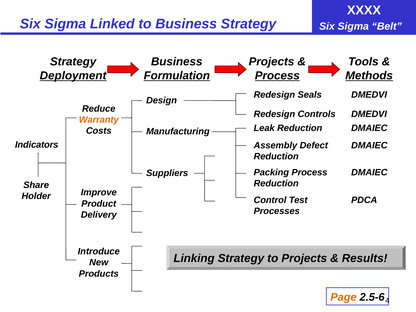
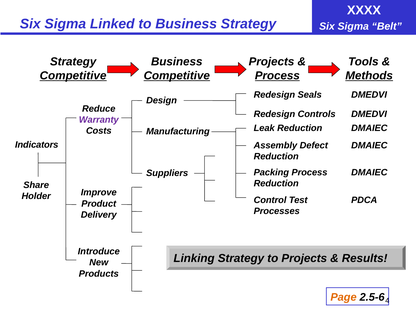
Deployment: Deployment -> Competitive (73, 76)
Formulation: Formulation -> Competitive (177, 76)
Warranty colour: orange -> purple (99, 120)
